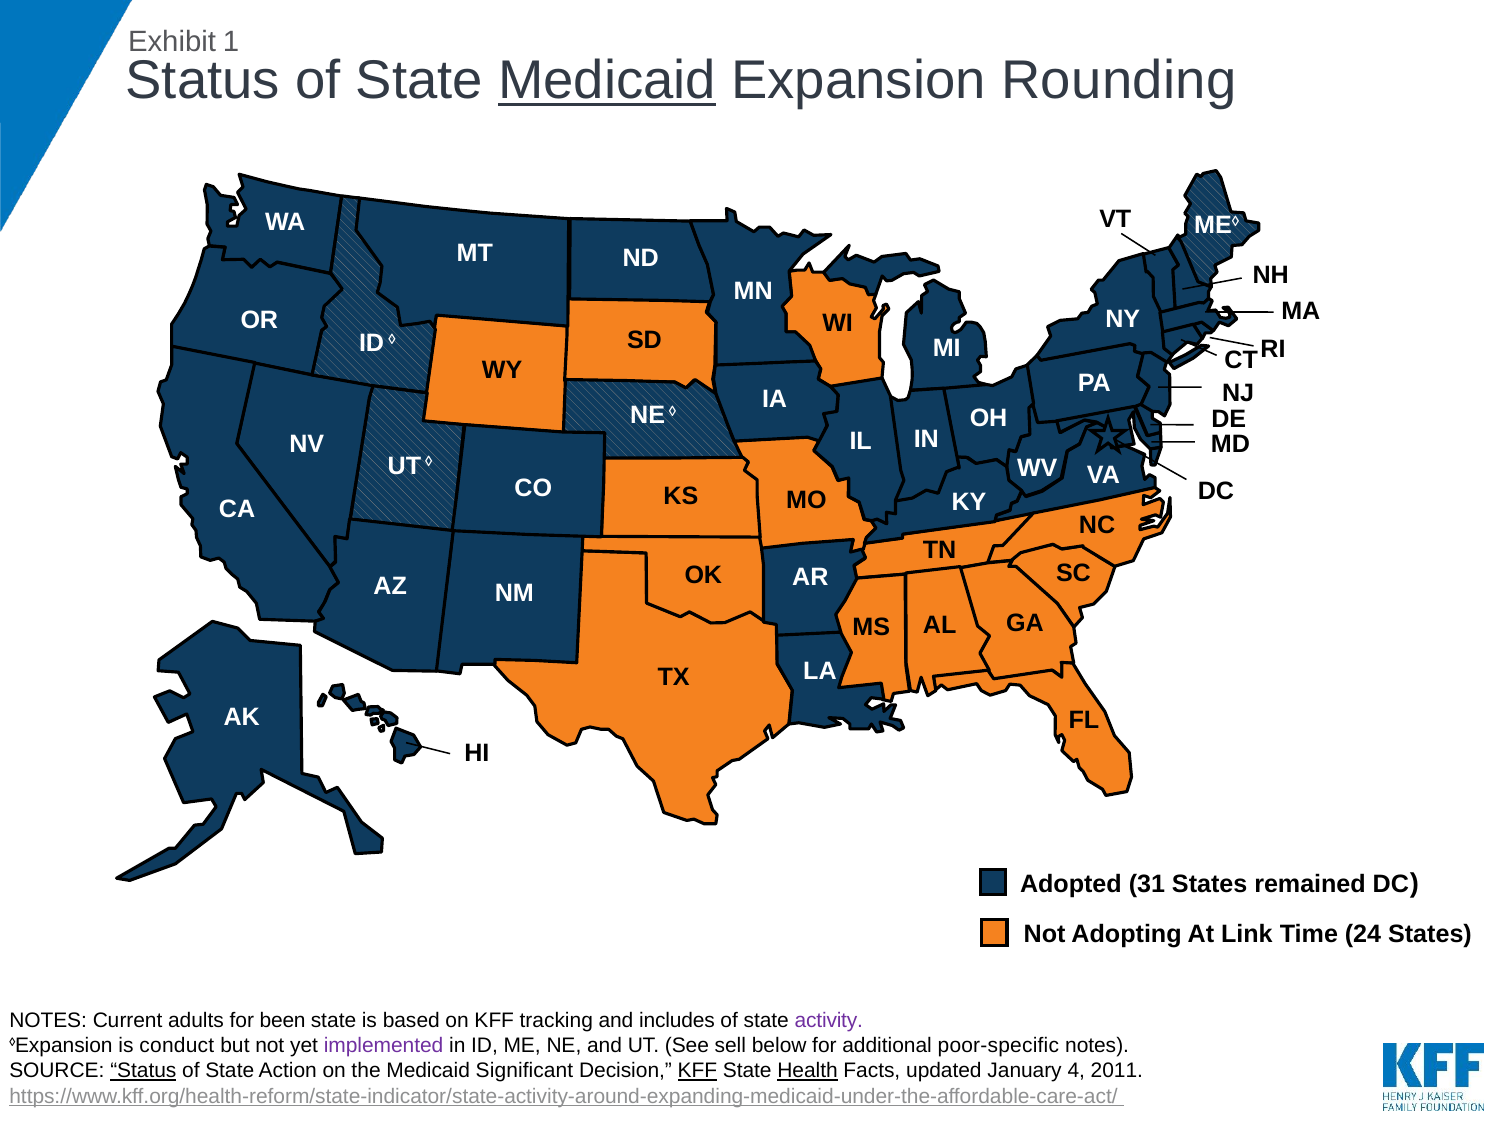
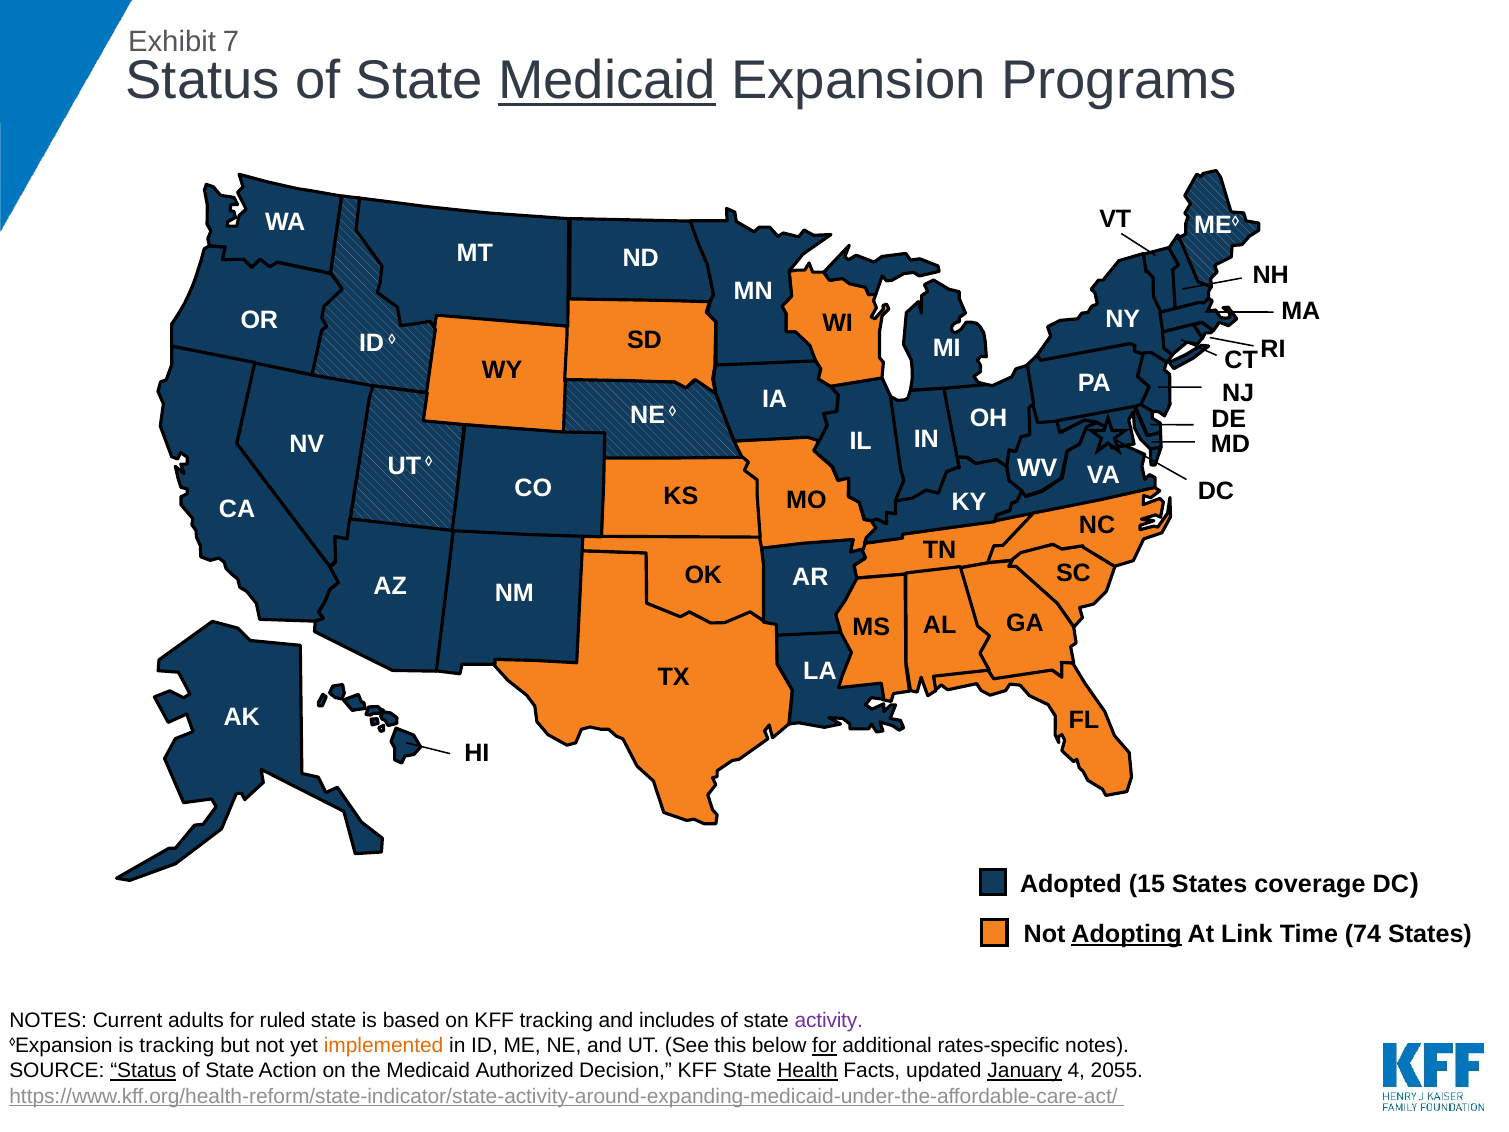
1: 1 -> 7 (231, 42)
Rounding: Rounding -> Programs (1119, 81)
31: 31 -> 15 (1147, 884)
remained: remained -> coverage (1310, 884)
Adopting underline: none -> present (1127, 934)
24: 24 -> 74 (1363, 934)
been: been -> ruled (283, 1020)
is conduct: conduct -> tracking (177, 1046)
implemented colour: purple -> orange (384, 1046)
sell: sell -> this (730, 1046)
for underline: none -> present (824, 1046)
poor-specific: poor-specific -> rates-specific (998, 1046)
Significant: Significant -> Authorized (525, 1071)
KFF underline: present -> none (697, 1071)
January underline: none -> present (1025, 1071)
2011: 2011 -> 2055 (1117, 1071)
